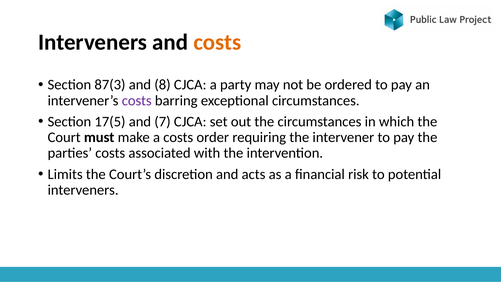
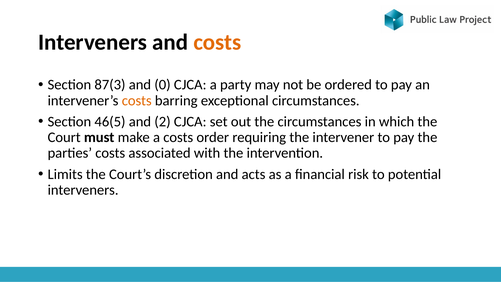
8: 8 -> 0 (162, 85)
costs colour: purple -> orange (137, 100)
17(5: 17(5 -> 46(5 (110, 121)
7: 7 -> 2 (162, 121)
